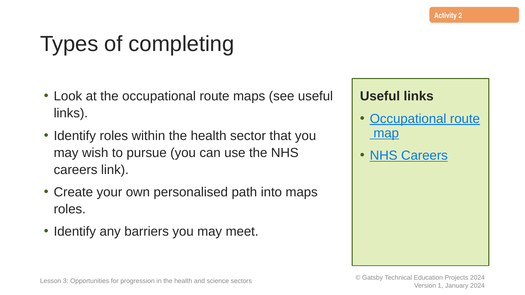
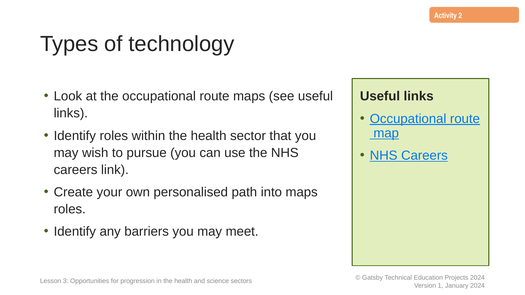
completing: completing -> technology (181, 44)
